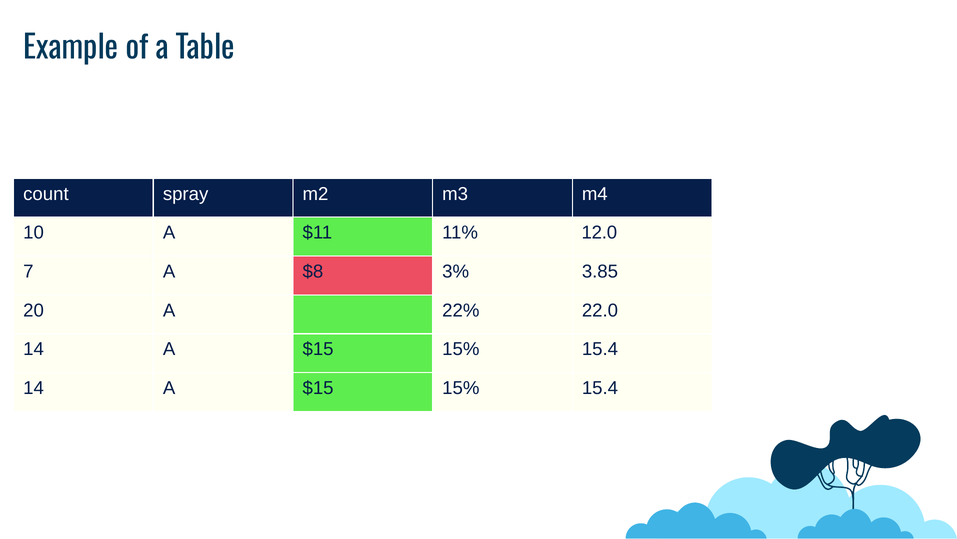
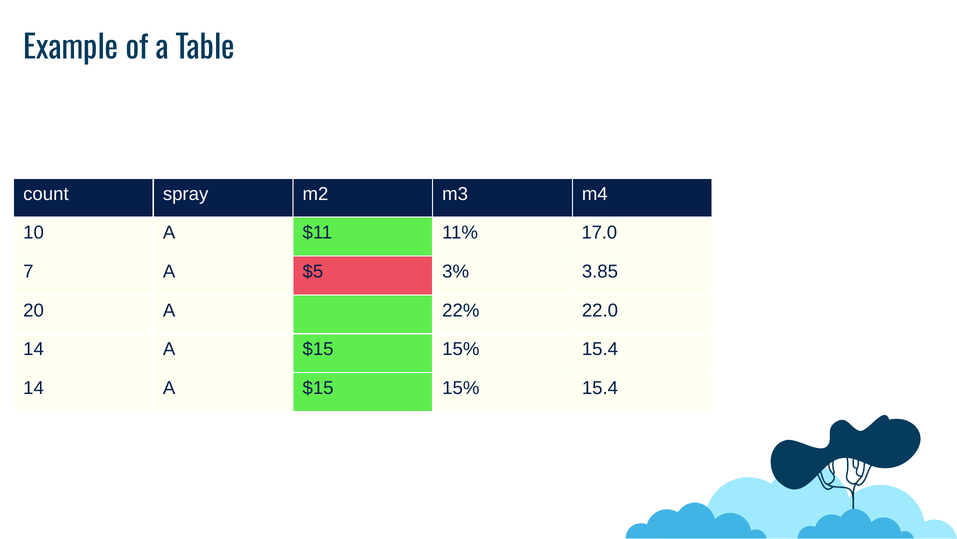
12.0: 12.0 -> 17.0 (599, 232)
$8: $8 -> $5 (313, 271)
